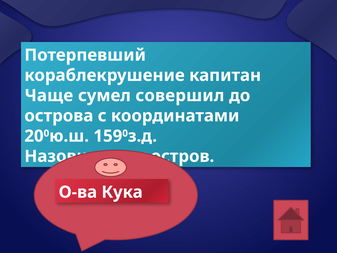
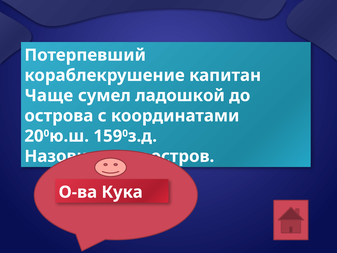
совершил: совершил -> ладошкой (180, 95)
